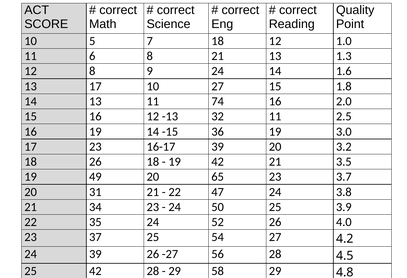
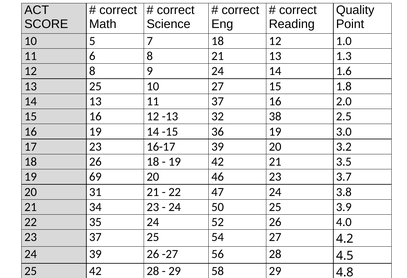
13 17: 17 -> 25 (95, 86)
11 74: 74 -> 37 (218, 101)
32 11: 11 -> 38 (275, 116)
49: 49 -> 69 (95, 177)
65: 65 -> 46 (218, 177)
